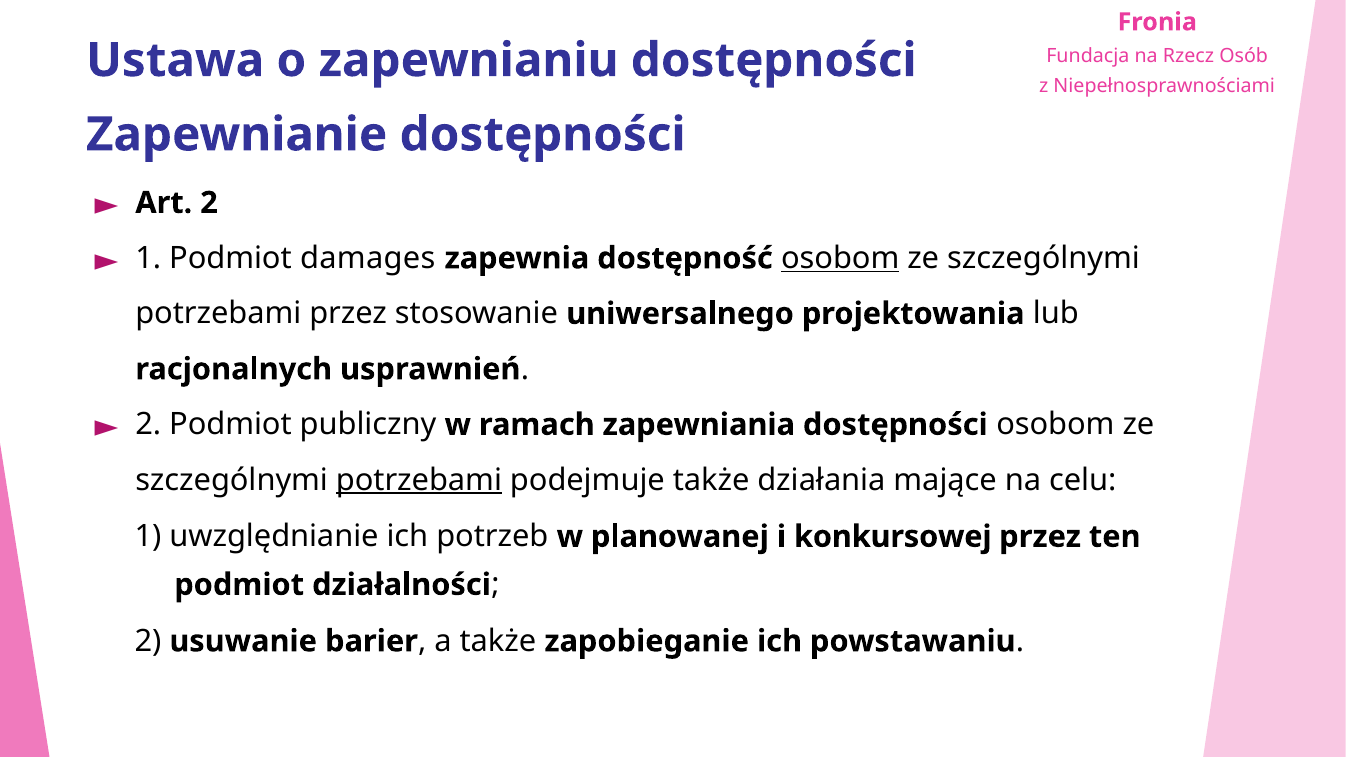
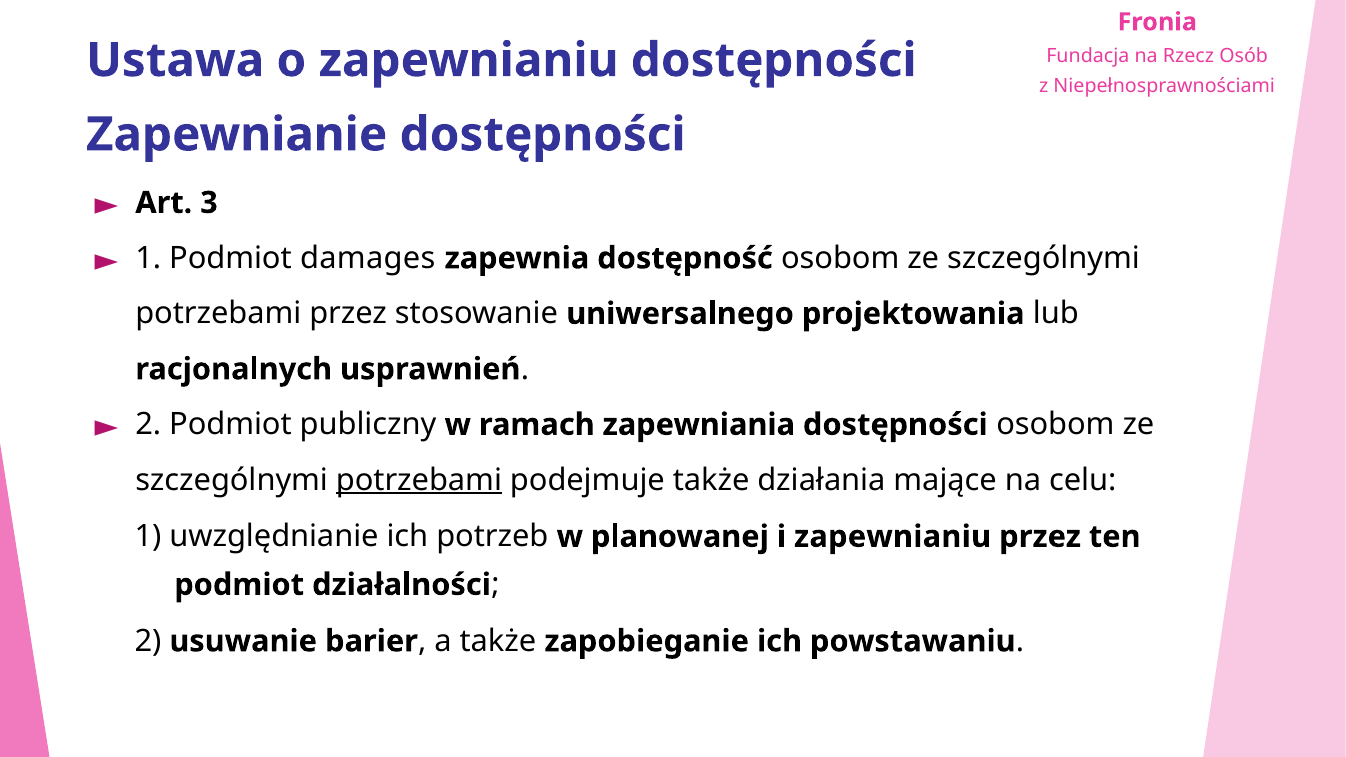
Art 2: 2 -> 3 (209, 203)
osobom underline: present -> none (840, 258)
i konkursowej: konkursowej -> zapewnianiu (893, 537)
